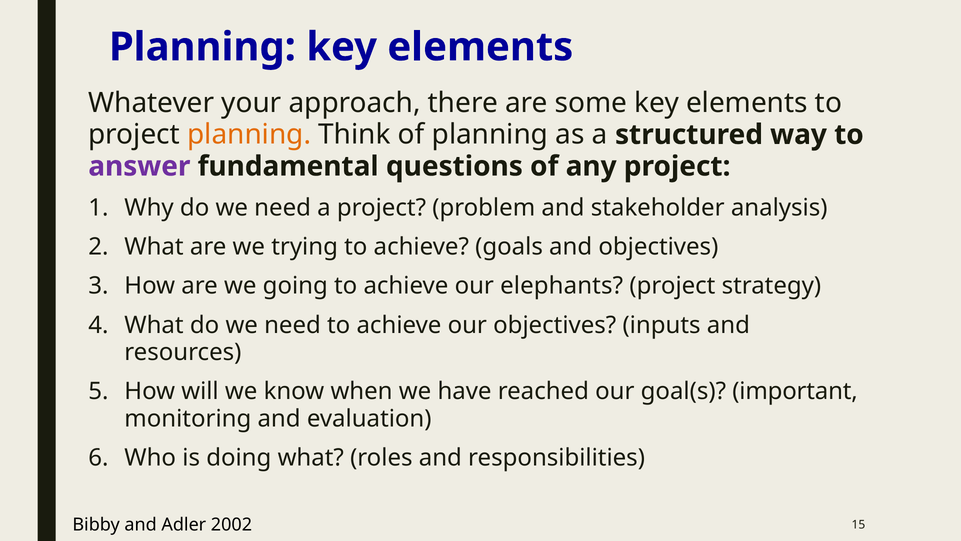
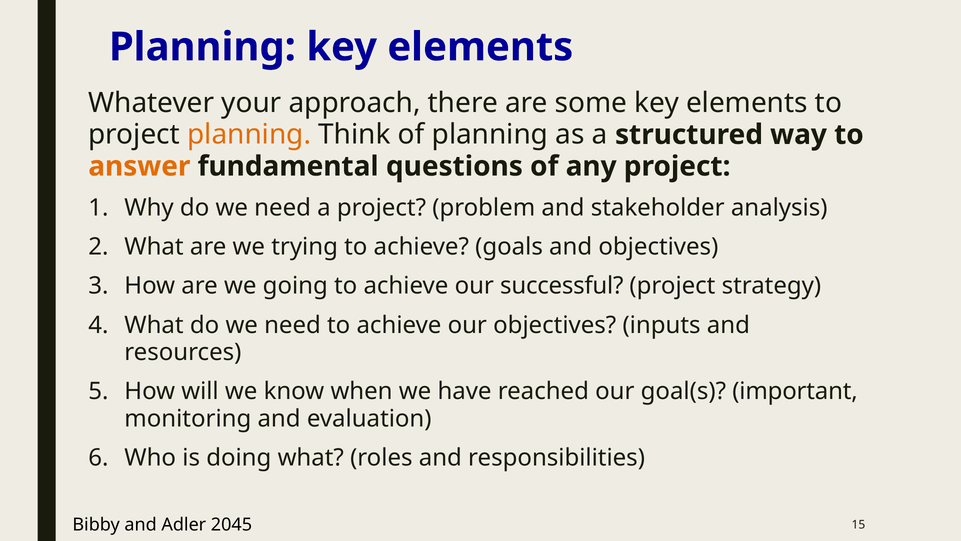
answer colour: purple -> orange (139, 166)
elephants: elephants -> successful (562, 286)
2002: 2002 -> 2045 (231, 524)
